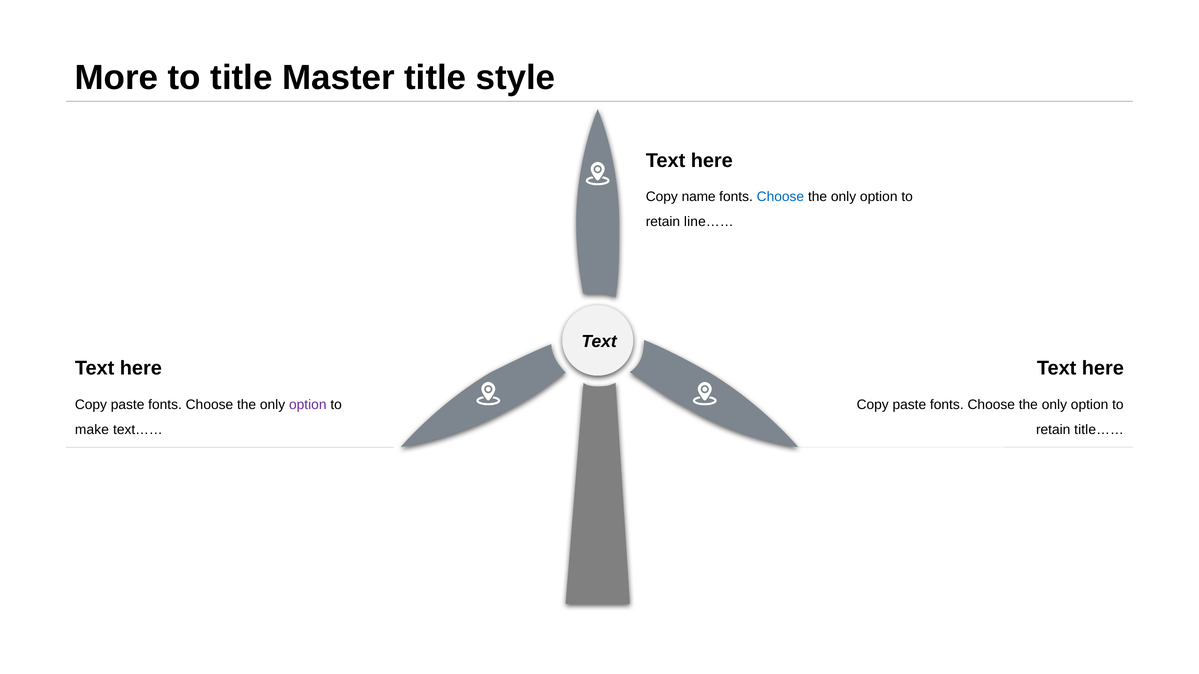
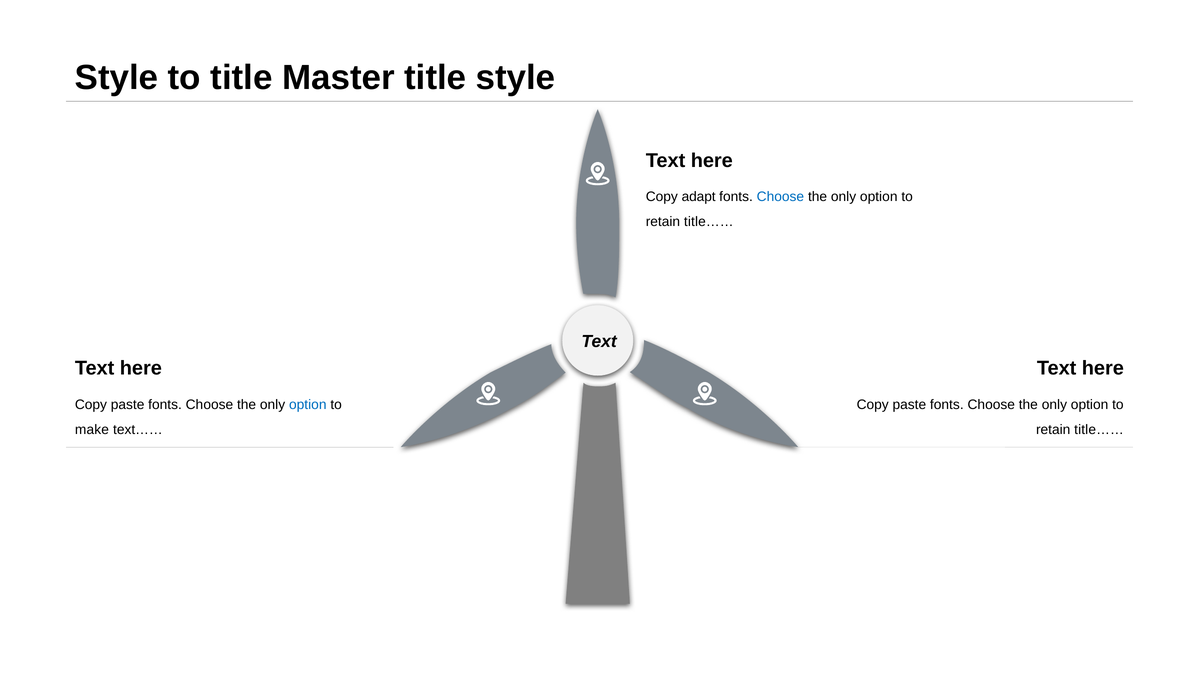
More: More -> Style (117, 78)
name: name -> adapt (699, 197)
line……: line…… -> title…… (709, 222)
option colour: purple -> blue (308, 405)
